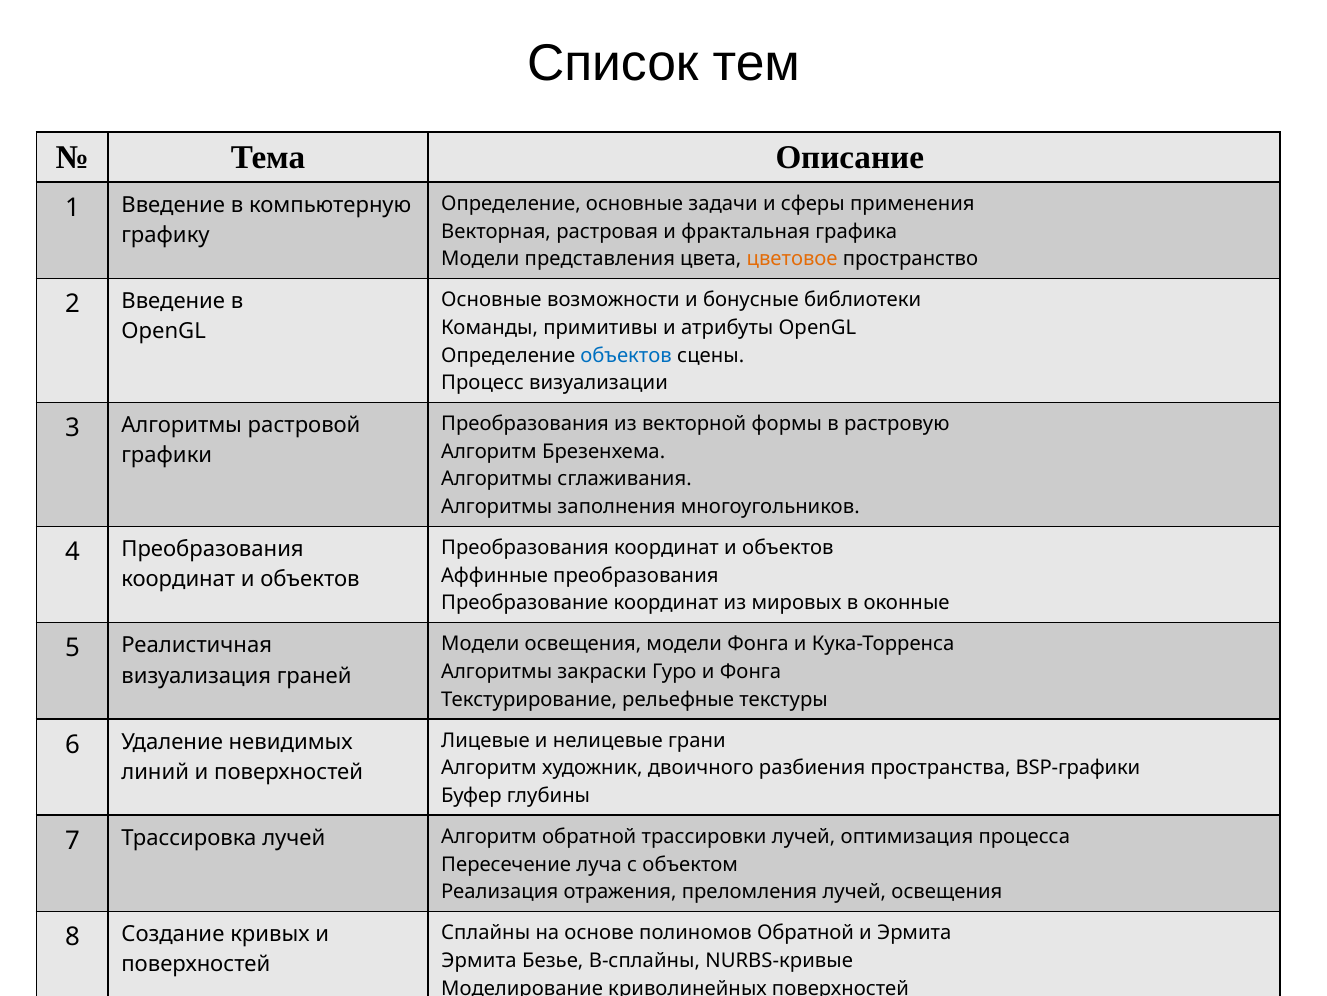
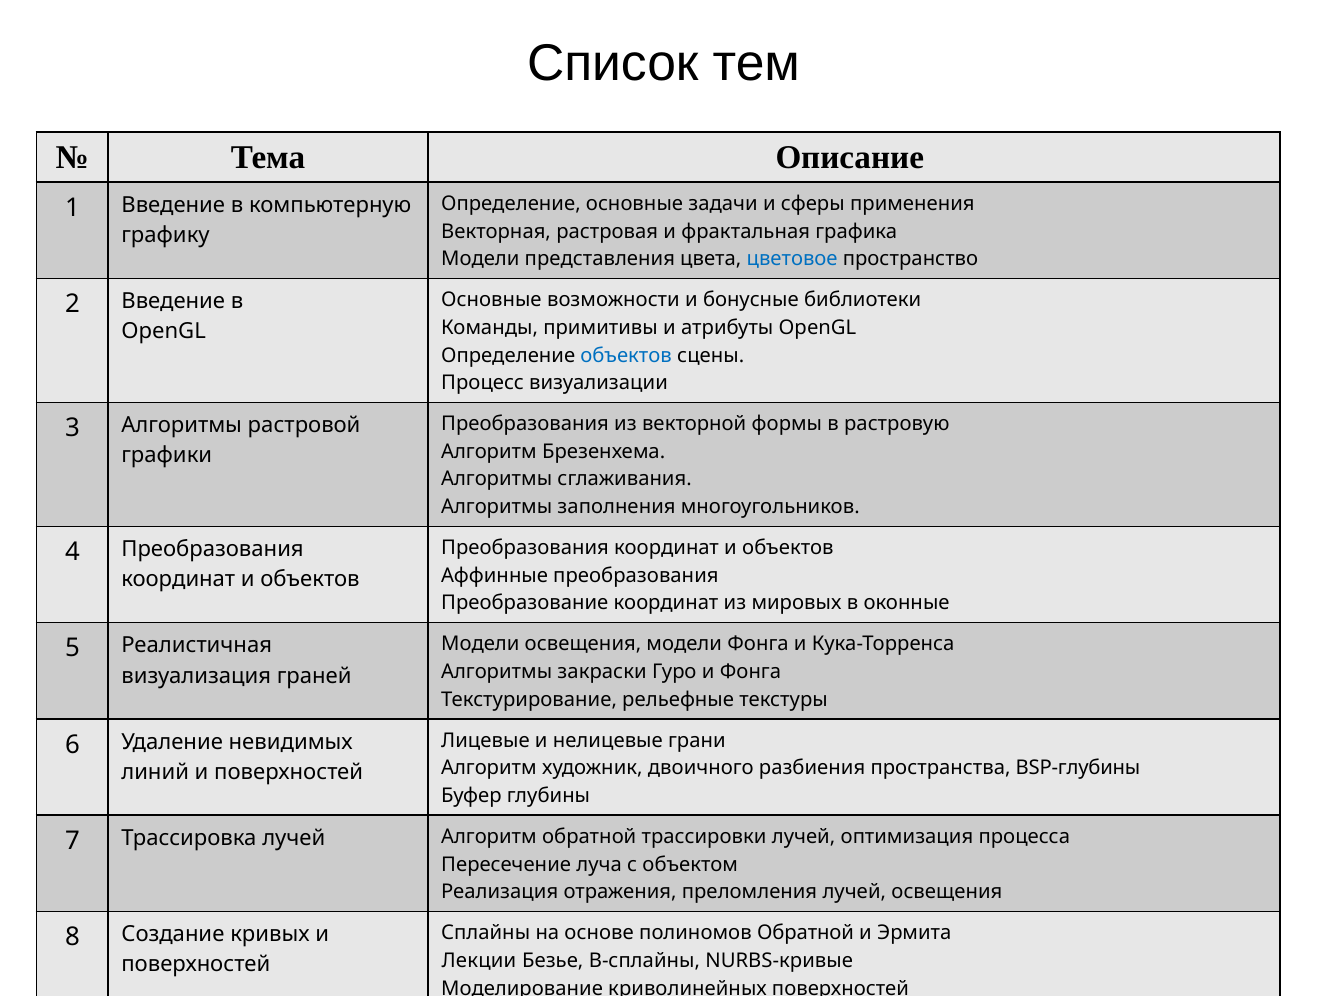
цветовое colour: orange -> blue (792, 259)
BSP-графики: BSP-графики -> BSP-глубины (1078, 768)
Эрмита: Эрмита -> Лекции (479, 960)
